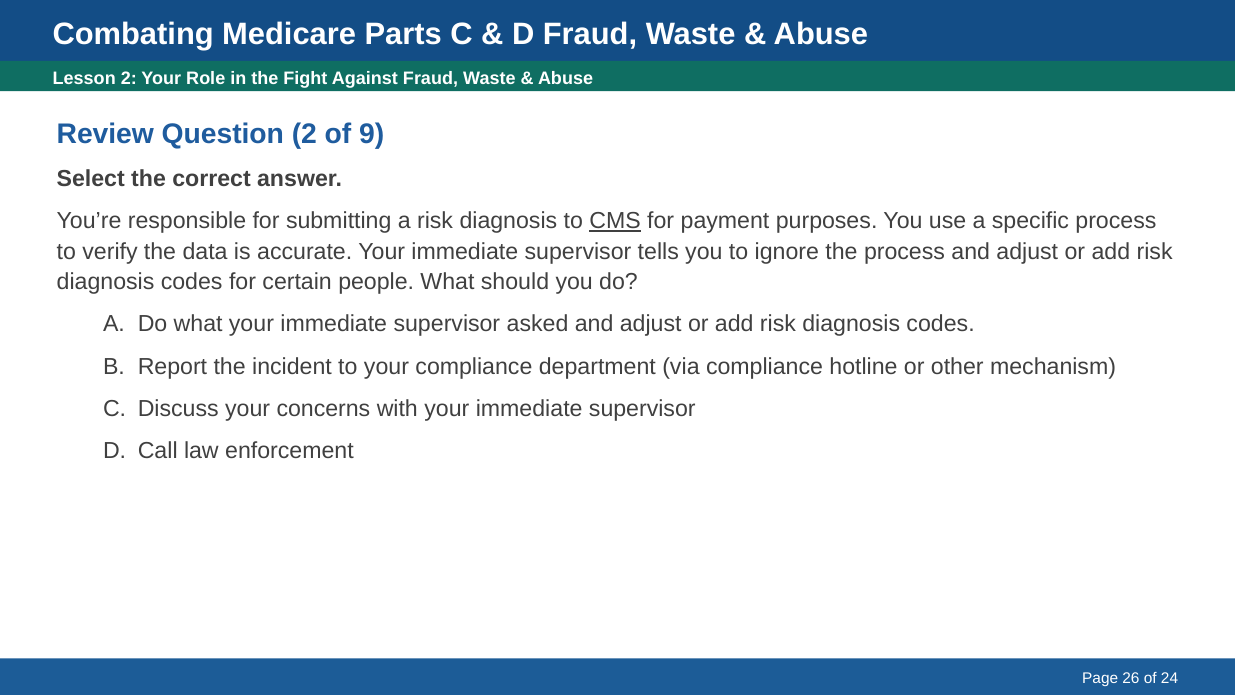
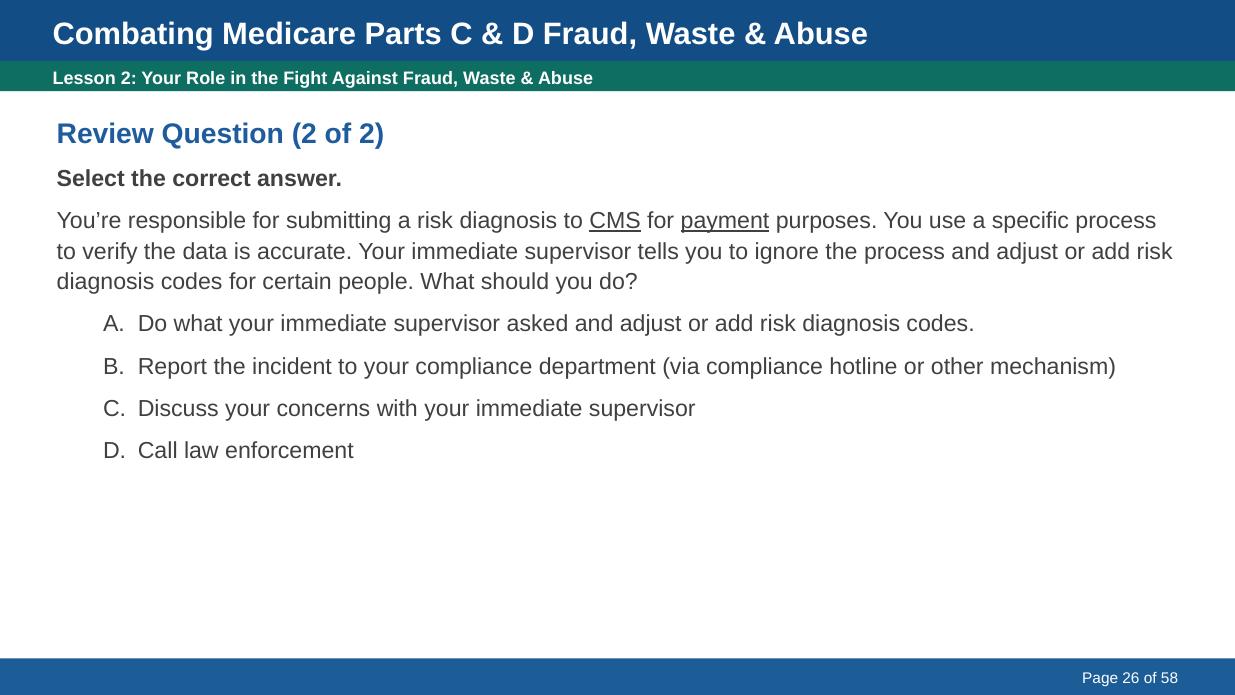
of 9: 9 -> 2 (372, 134)
payment underline: none -> present (725, 221)
24: 24 -> 58 (1170, 678)
